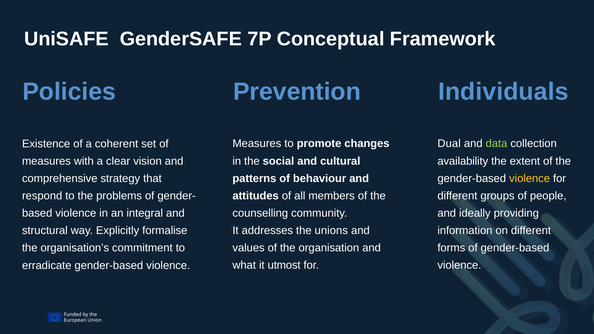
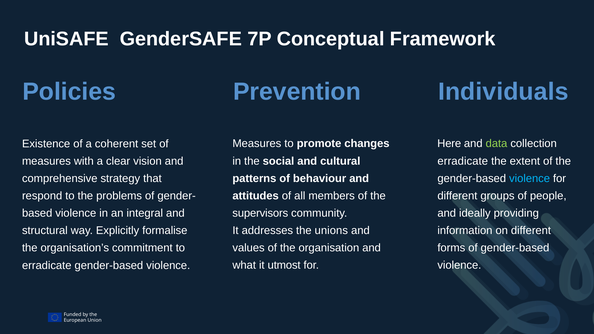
Dual: Dual -> Here (449, 144)
availability: availability -> erradicate (463, 161)
violence colour: yellow -> light blue (530, 178)
counselling: counselling -> supervisors (260, 213)
